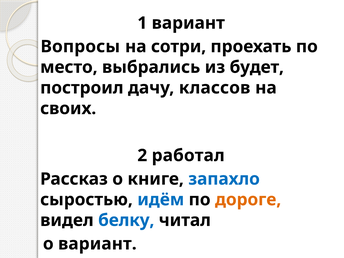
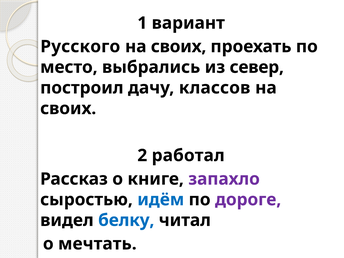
Вопросы: Вопросы -> Русского (80, 47)
сотри: сотри -> своих (179, 47)
будет: будет -> север (257, 67)
запахло colour: blue -> purple (224, 179)
дороге colour: orange -> purple (248, 200)
о вариант: вариант -> мечтать (97, 244)
